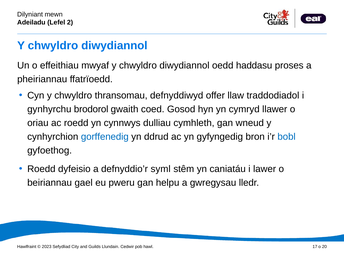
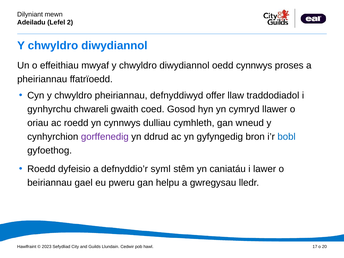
oedd haddasu: haddasu -> cynnwys (254, 66)
chwyldro thransomau: thransomau -> pheiriannau (121, 95)
brodorol: brodorol -> chwareli (91, 109)
gorffenedig colour: blue -> purple (105, 137)
